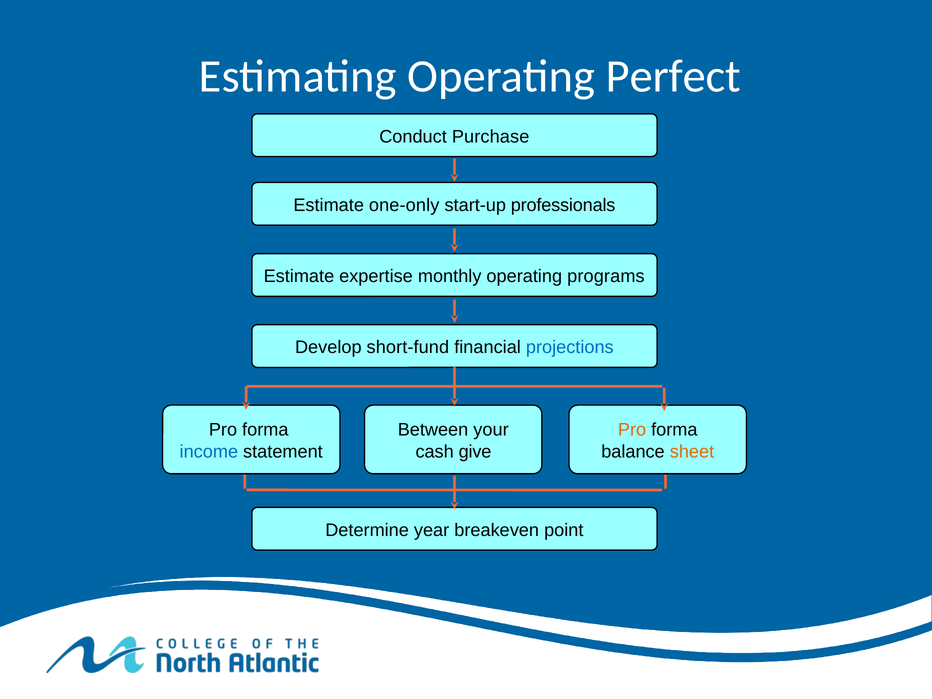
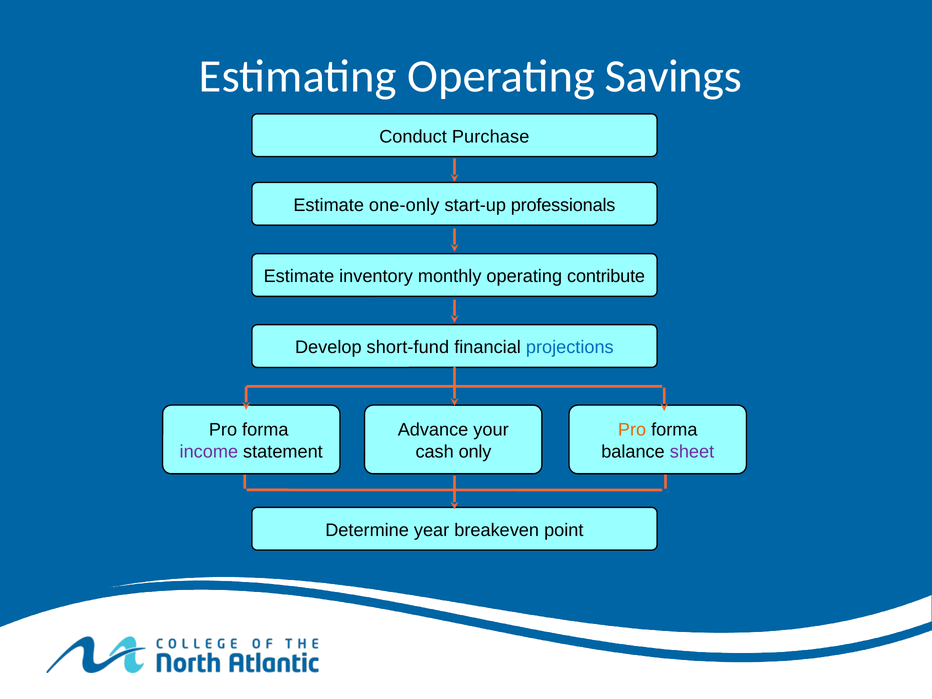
Perfect: Perfect -> Savings (673, 77)
expertise: expertise -> inventory (376, 276)
programs: programs -> contribute (606, 276)
Between: Between -> Advance (433, 430)
income colour: blue -> purple (209, 452)
give: give -> only (475, 452)
sheet colour: orange -> purple (692, 452)
